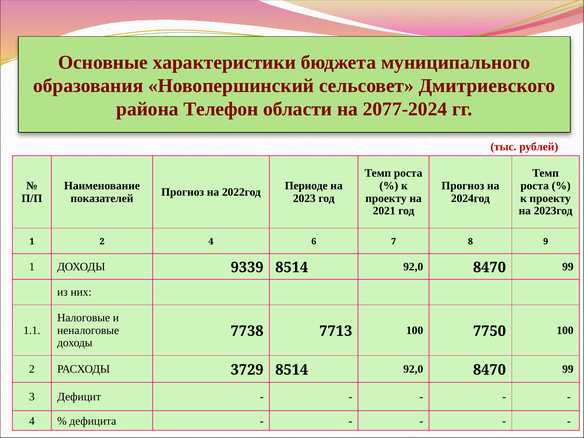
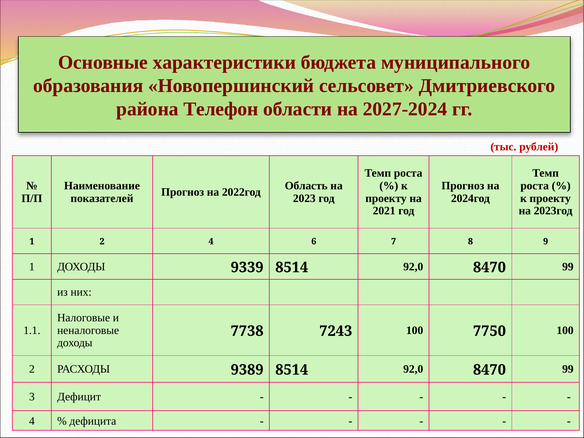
2077-2024: 2077-2024 -> 2027-2024 (405, 109)
Периоде: Периоде -> Область (306, 186)
7713: 7713 -> 7243 (336, 331)
3729: 3729 -> 9389 (247, 370)
